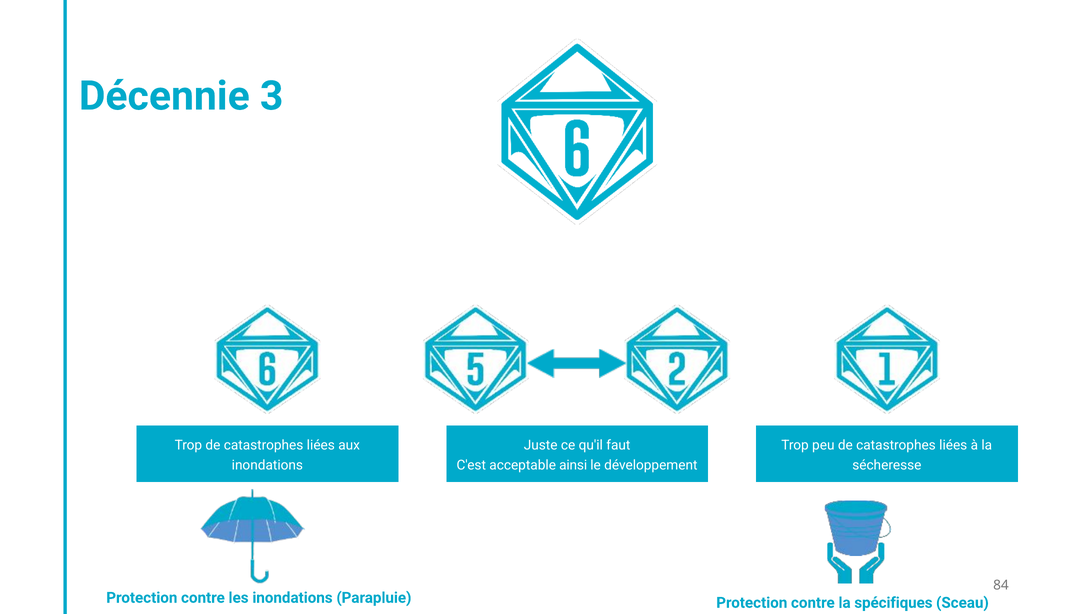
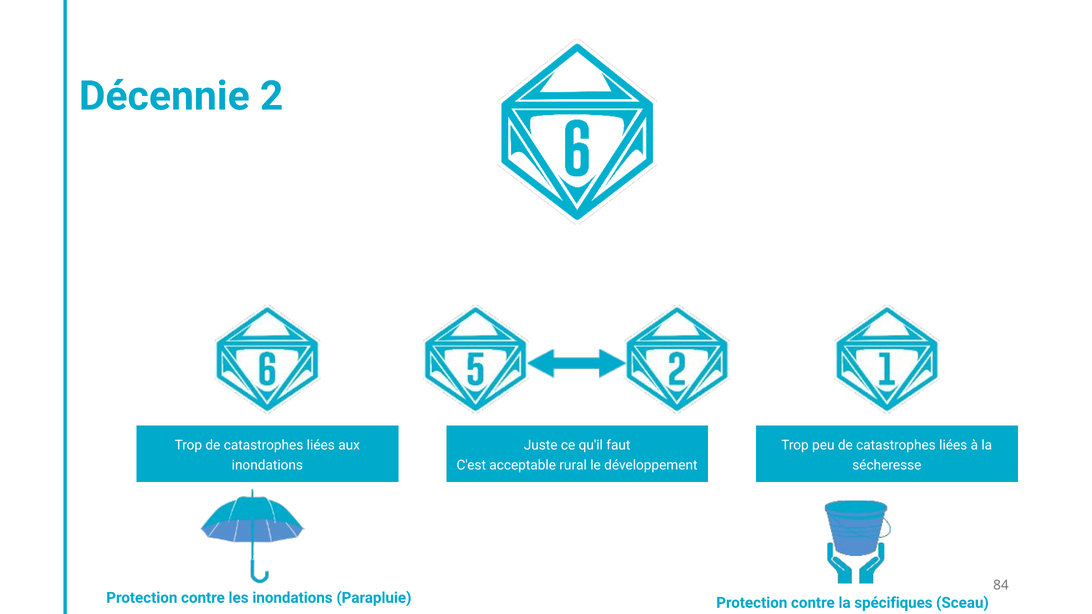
3: 3 -> 2 (272, 96)
ainsi: ainsi -> rural (573, 465)
